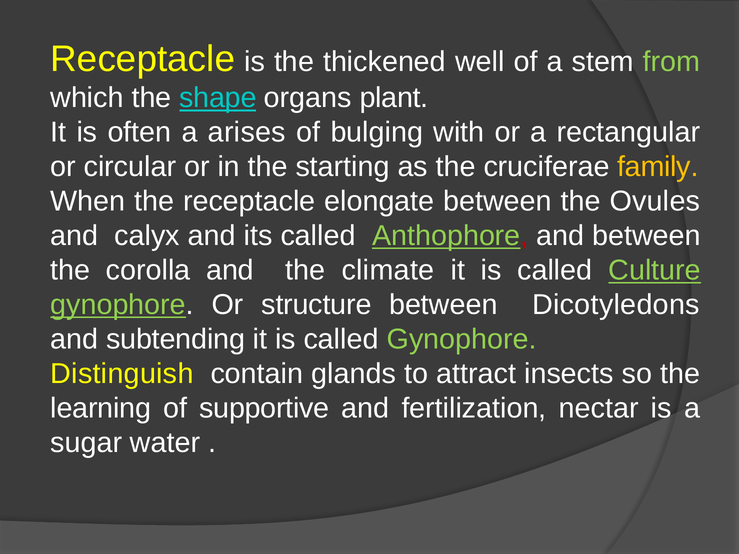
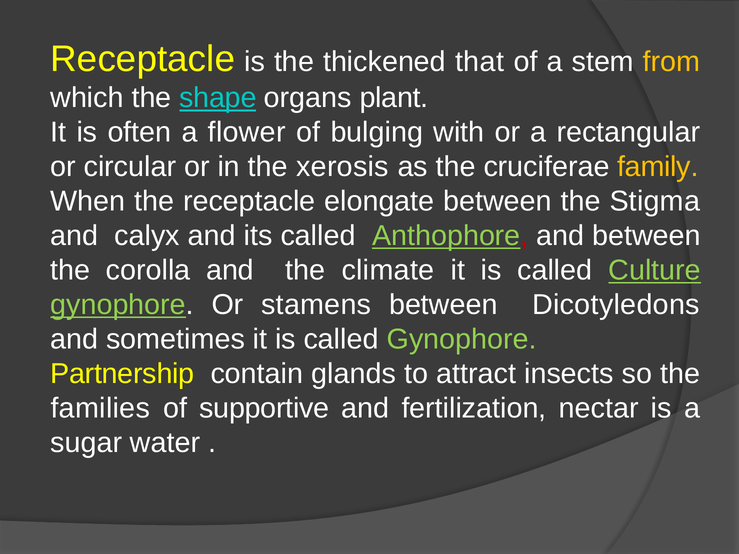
well: well -> that (480, 62)
from colour: light green -> yellow (672, 62)
arises: arises -> flower (247, 132)
starting: starting -> xerosis (342, 167)
Ovules: Ovules -> Stigma (655, 202)
structure: structure -> stamens (316, 305)
subtending: subtending -> sometimes (176, 340)
Distinguish: Distinguish -> Partnership (122, 374)
learning: learning -> families (100, 409)
